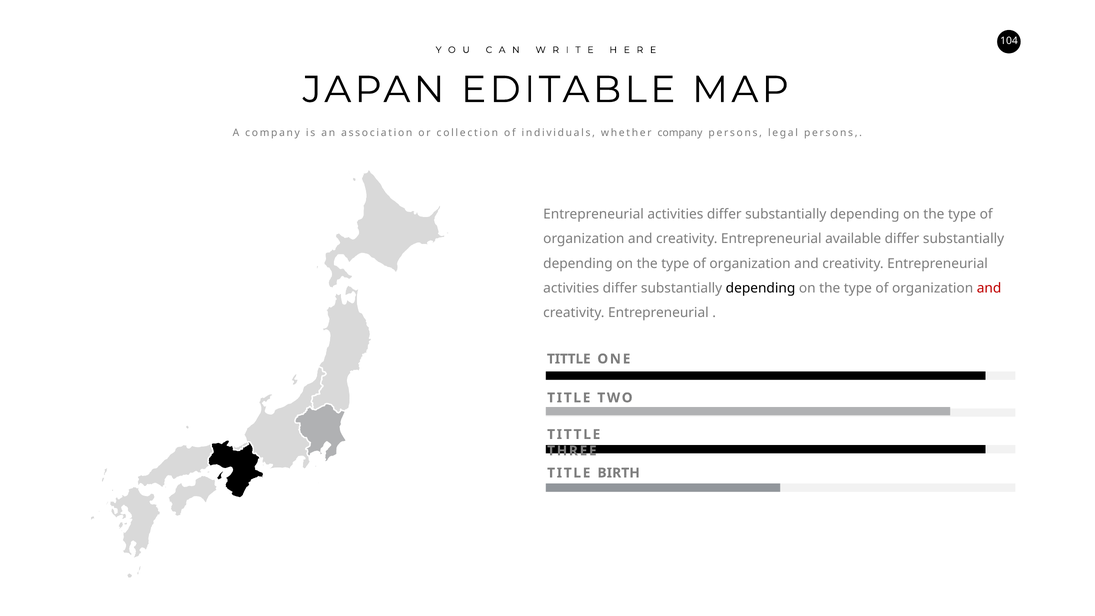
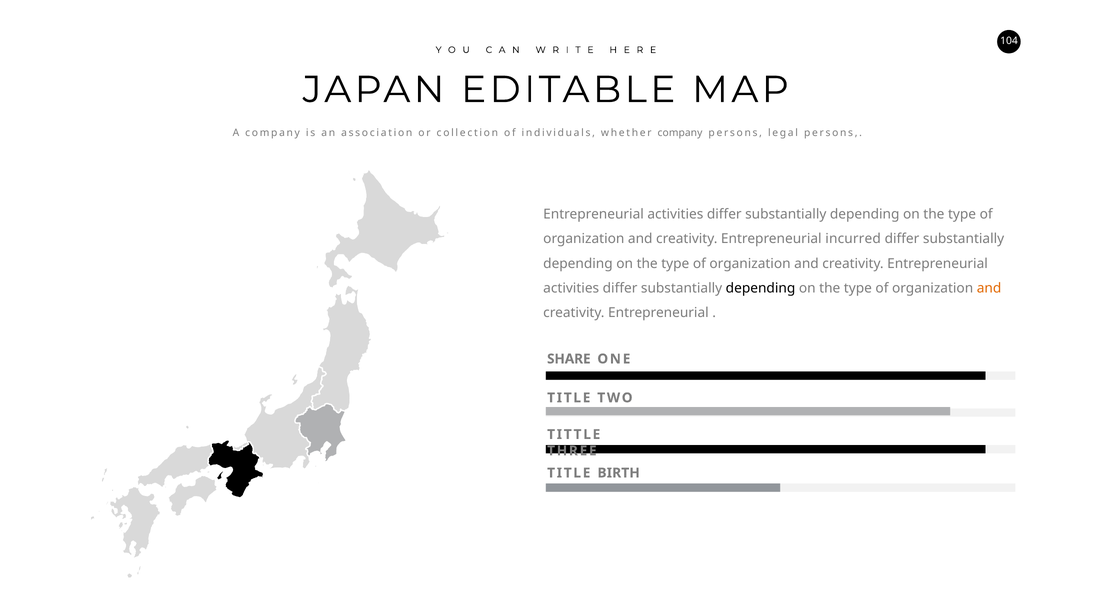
available: available -> incurred (853, 239)
and colour: red -> orange (989, 288)
TITTLE: TITTLE -> SHARE (569, 359)
